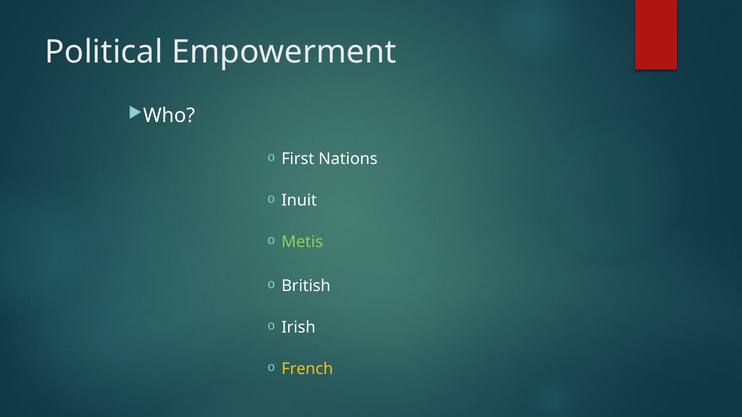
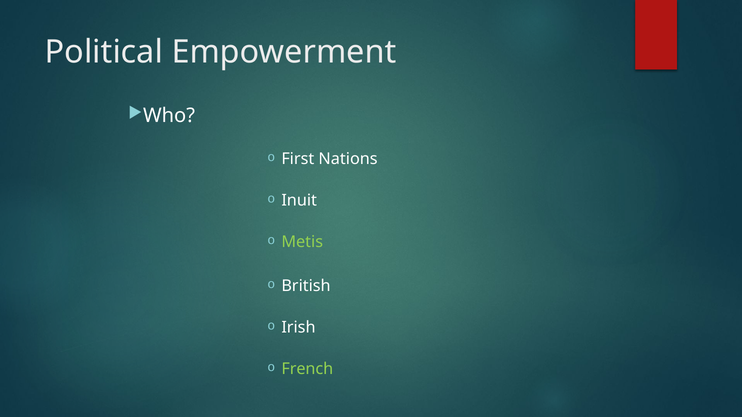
French colour: yellow -> light green (307, 369)
